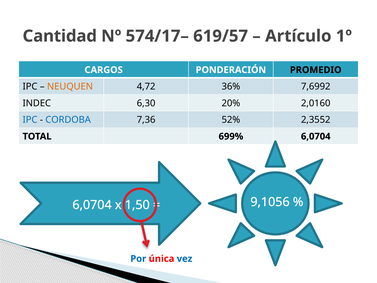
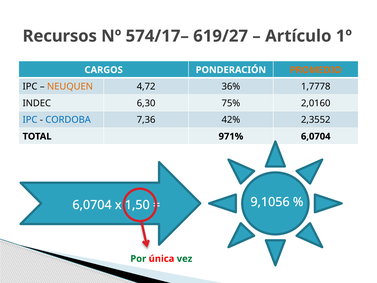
Cantidad: Cantidad -> Recursos (60, 36)
619/57: 619/57 -> 619/27 (221, 36)
PROMEDIO colour: black -> orange (316, 70)
7,6992: 7,6992 -> 1,7778 (316, 86)
20%: 20% -> 75% (231, 103)
52%: 52% -> 42% (231, 120)
699%: 699% -> 971% (231, 136)
Por colour: blue -> green (138, 259)
vez colour: blue -> green (185, 259)
